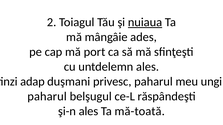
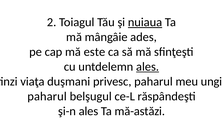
port: port -> este (94, 52)
ales underline: none -> present (148, 67)
adap: adap -> viaţa (33, 82)
mă-toată: mă-toată -> mă-astăzi (140, 112)
